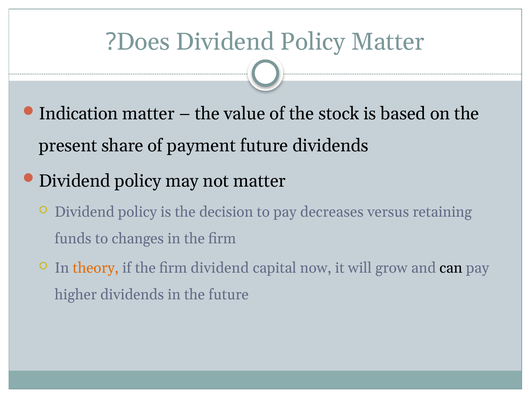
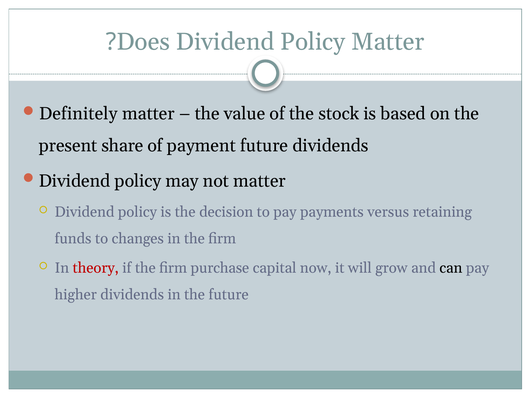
Indication: Indication -> Definitely (78, 114)
decreases: decreases -> payments (332, 212)
theory colour: orange -> red (96, 268)
firm dividend: dividend -> purchase (220, 268)
